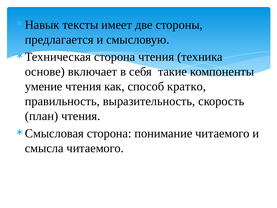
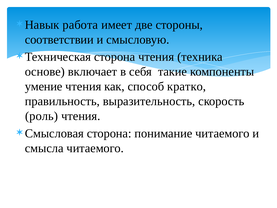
тексты: тексты -> работа (80, 25)
предлагается: предлагается -> соответствии (59, 40)
план: план -> роль (42, 116)
